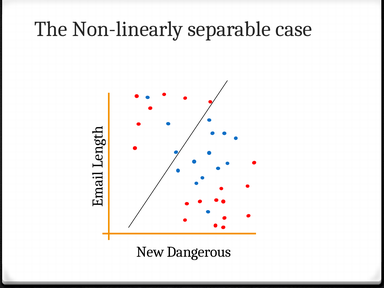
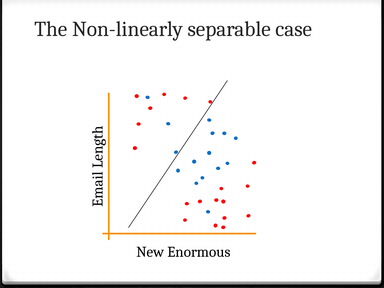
Dangerous: Dangerous -> Enormous (199, 252)
